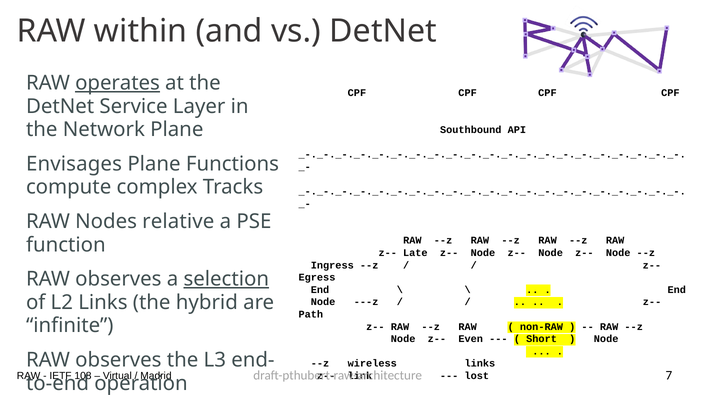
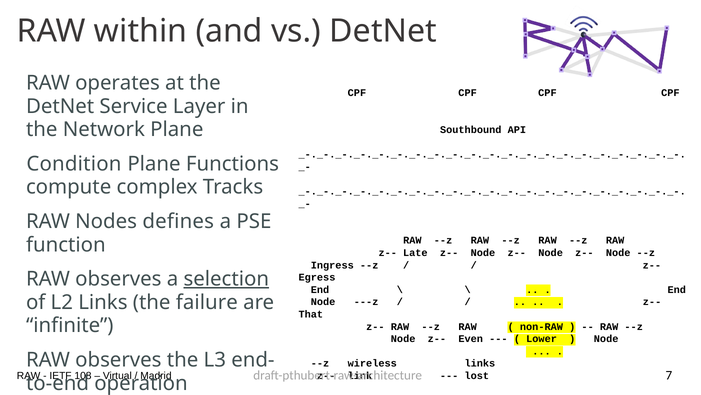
operates underline: present -> none (118, 83)
Envisages: Envisages -> Condition (74, 164)
relative: relative -> defines (178, 221)
hybrid: hybrid -> failure (207, 302)
Path: Path -> That (311, 314)
Short: Short -> Lower (542, 338)
